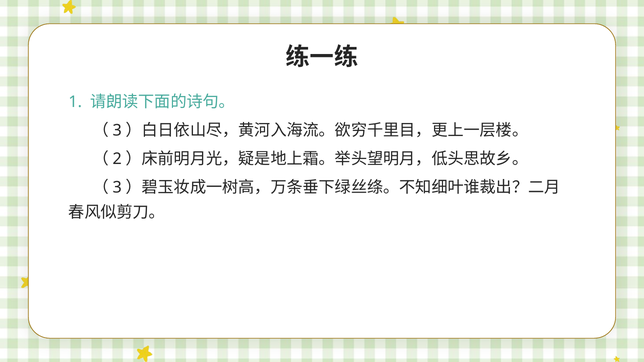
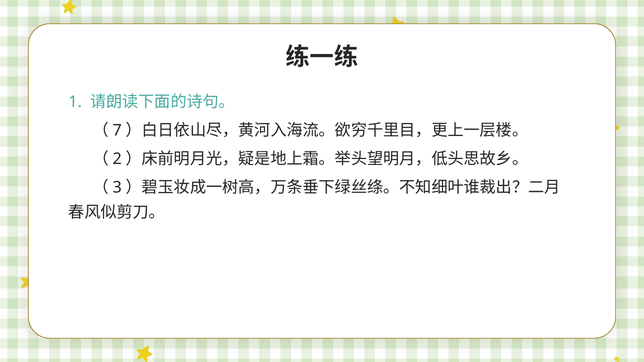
3: 3 -> 7 (117, 130)
